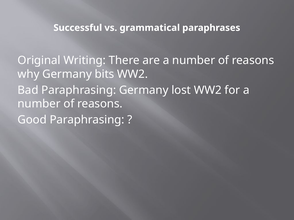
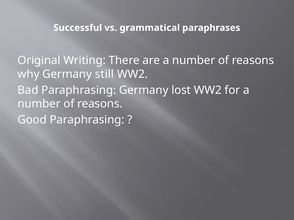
bits: bits -> still (104, 74)
